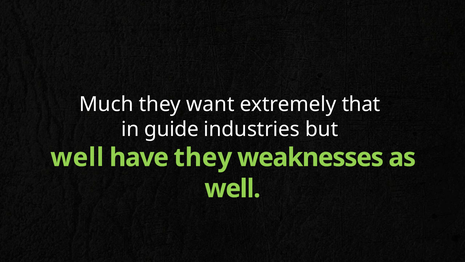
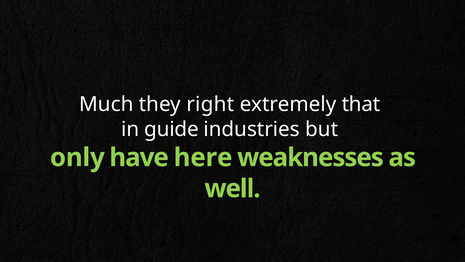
want: want -> right (210, 104)
well: well -> only (77, 157)
have they: they -> here (203, 157)
